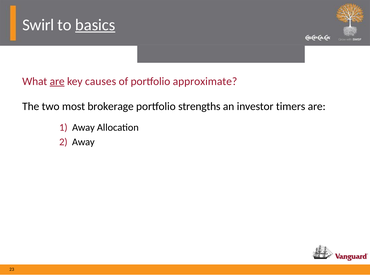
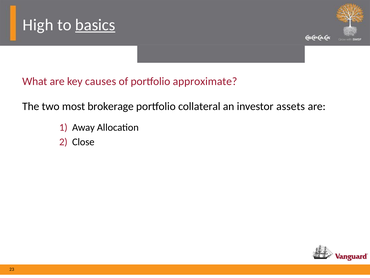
Swirl: Swirl -> High (38, 25)
are underline: present -> none (57, 81)
strengths: strengths -> collateral (199, 106)
timers: timers -> assets (291, 106)
2 Away: Away -> Close (83, 142)
